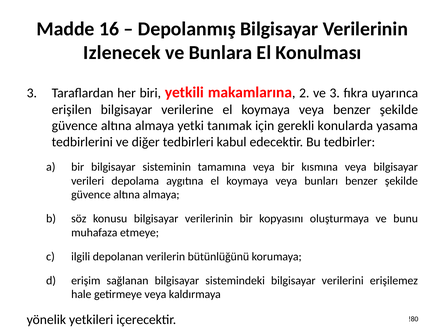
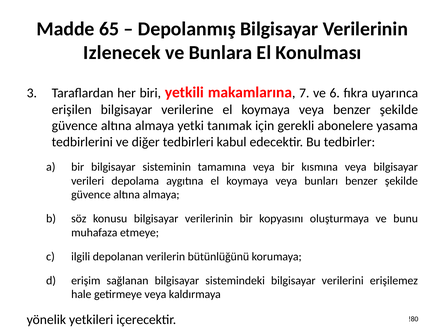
16: 16 -> 65 (109, 29)
2: 2 -> 7 (304, 93)
ve 3: 3 -> 6 (335, 93)
konularda: konularda -> abonelere (345, 126)
